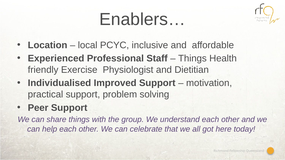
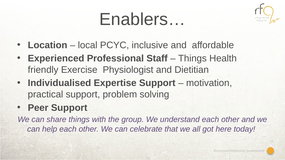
Improved: Improved -> Expertise (115, 83)
